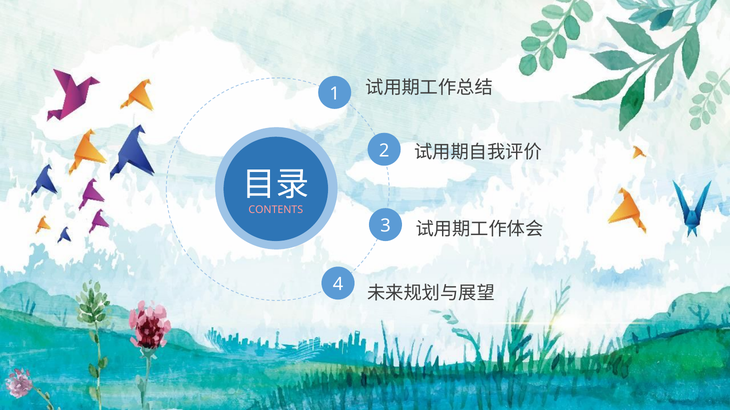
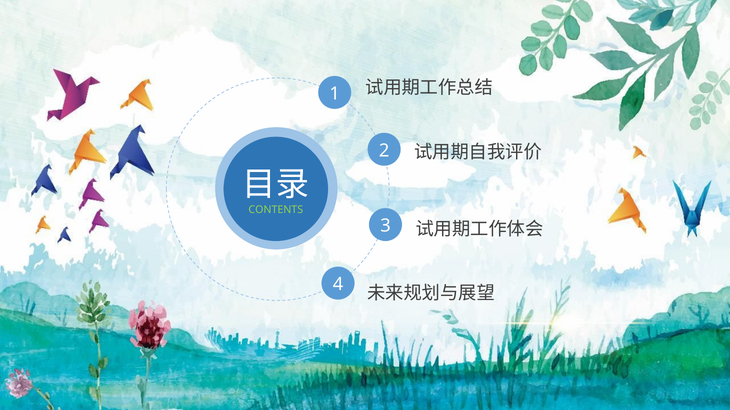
CONTENTS colour: pink -> light green (276, 210)
